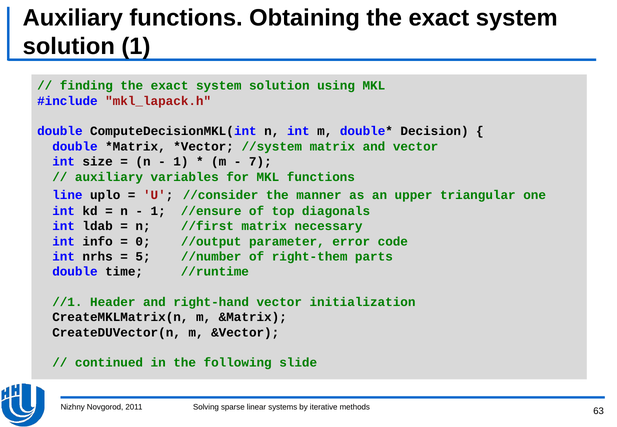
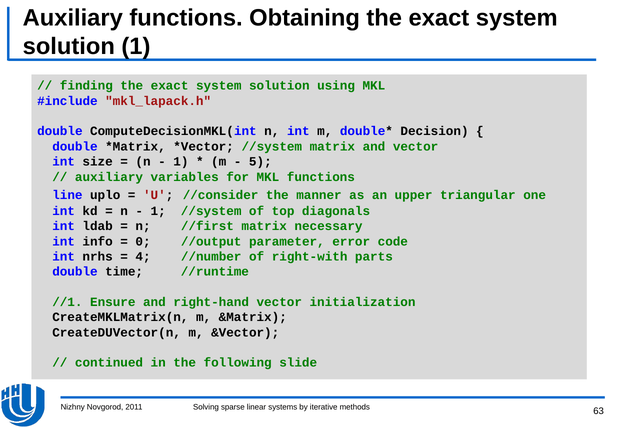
7: 7 -> 5 (260, 162)
1 //ensure: //ensure -> //system (211, 211)
5: 5 -> 4 (143, 257)
right-them: right-them -> right-with (310, 257)
Header: Header -> Ensure (113, 302)
